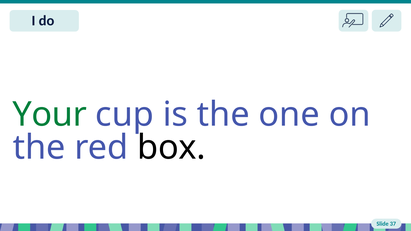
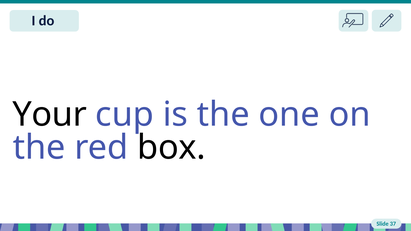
Your colour: green -> black (50, 115)
